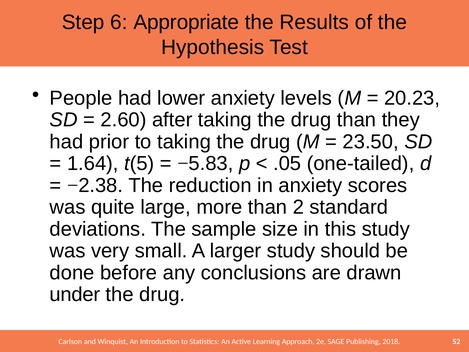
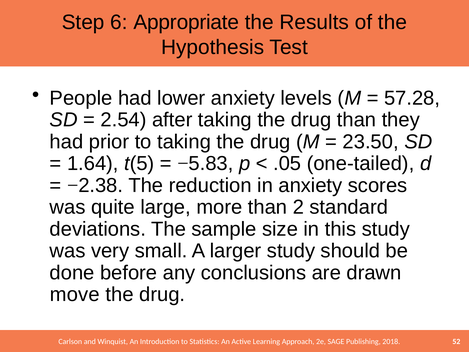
20.23: 20.23 -> 57.28 (412, 98)
2.60: 2.60 -> 2.54 (124, 120)
under: under -> move (75, 294)
